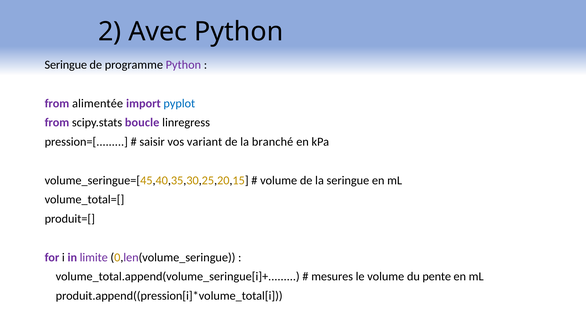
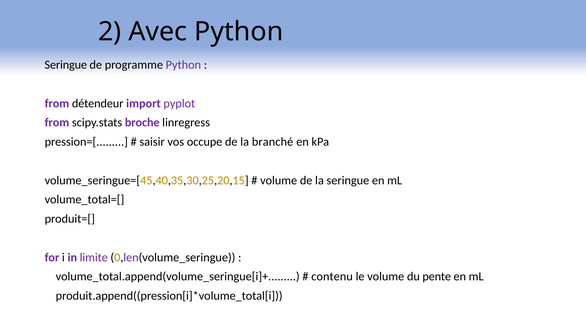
alimentée: alimentée -> détendeur (98, 104)
pyplot colour: blue -> purple (179, 104)
boucle: boucle -> broche (142, 123)
variant: variant -> occupe (205, 142)
mesures: mesures -> contenu (332, 277)
